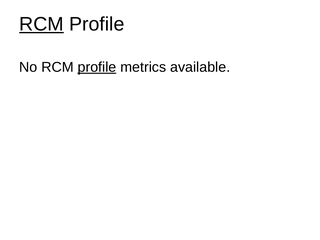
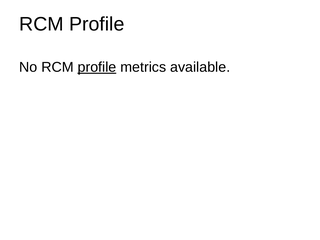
RCM underline: present -> none (41, 24)
